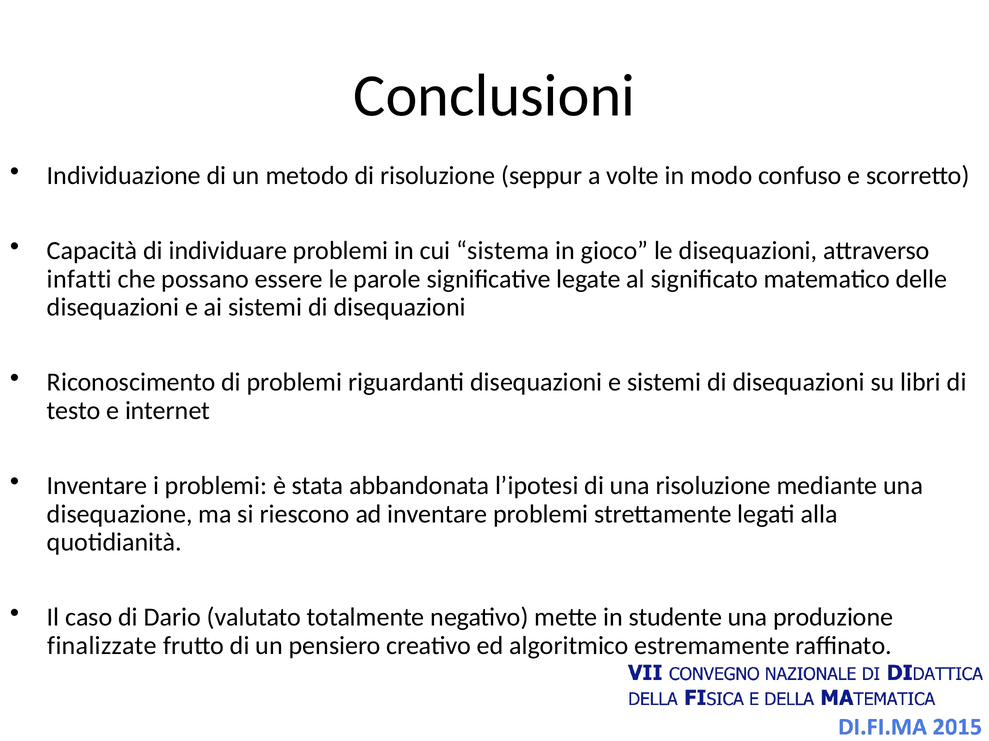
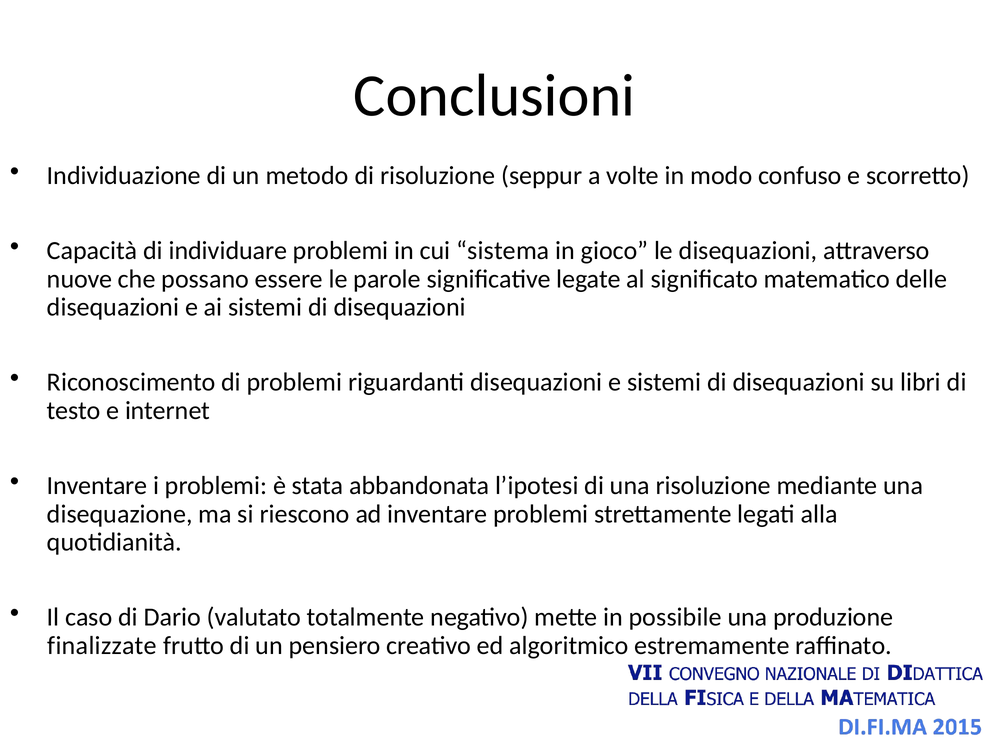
infatti: infatti -> nuove (80, 279)
studente: studente -> possibile (675, 618)
